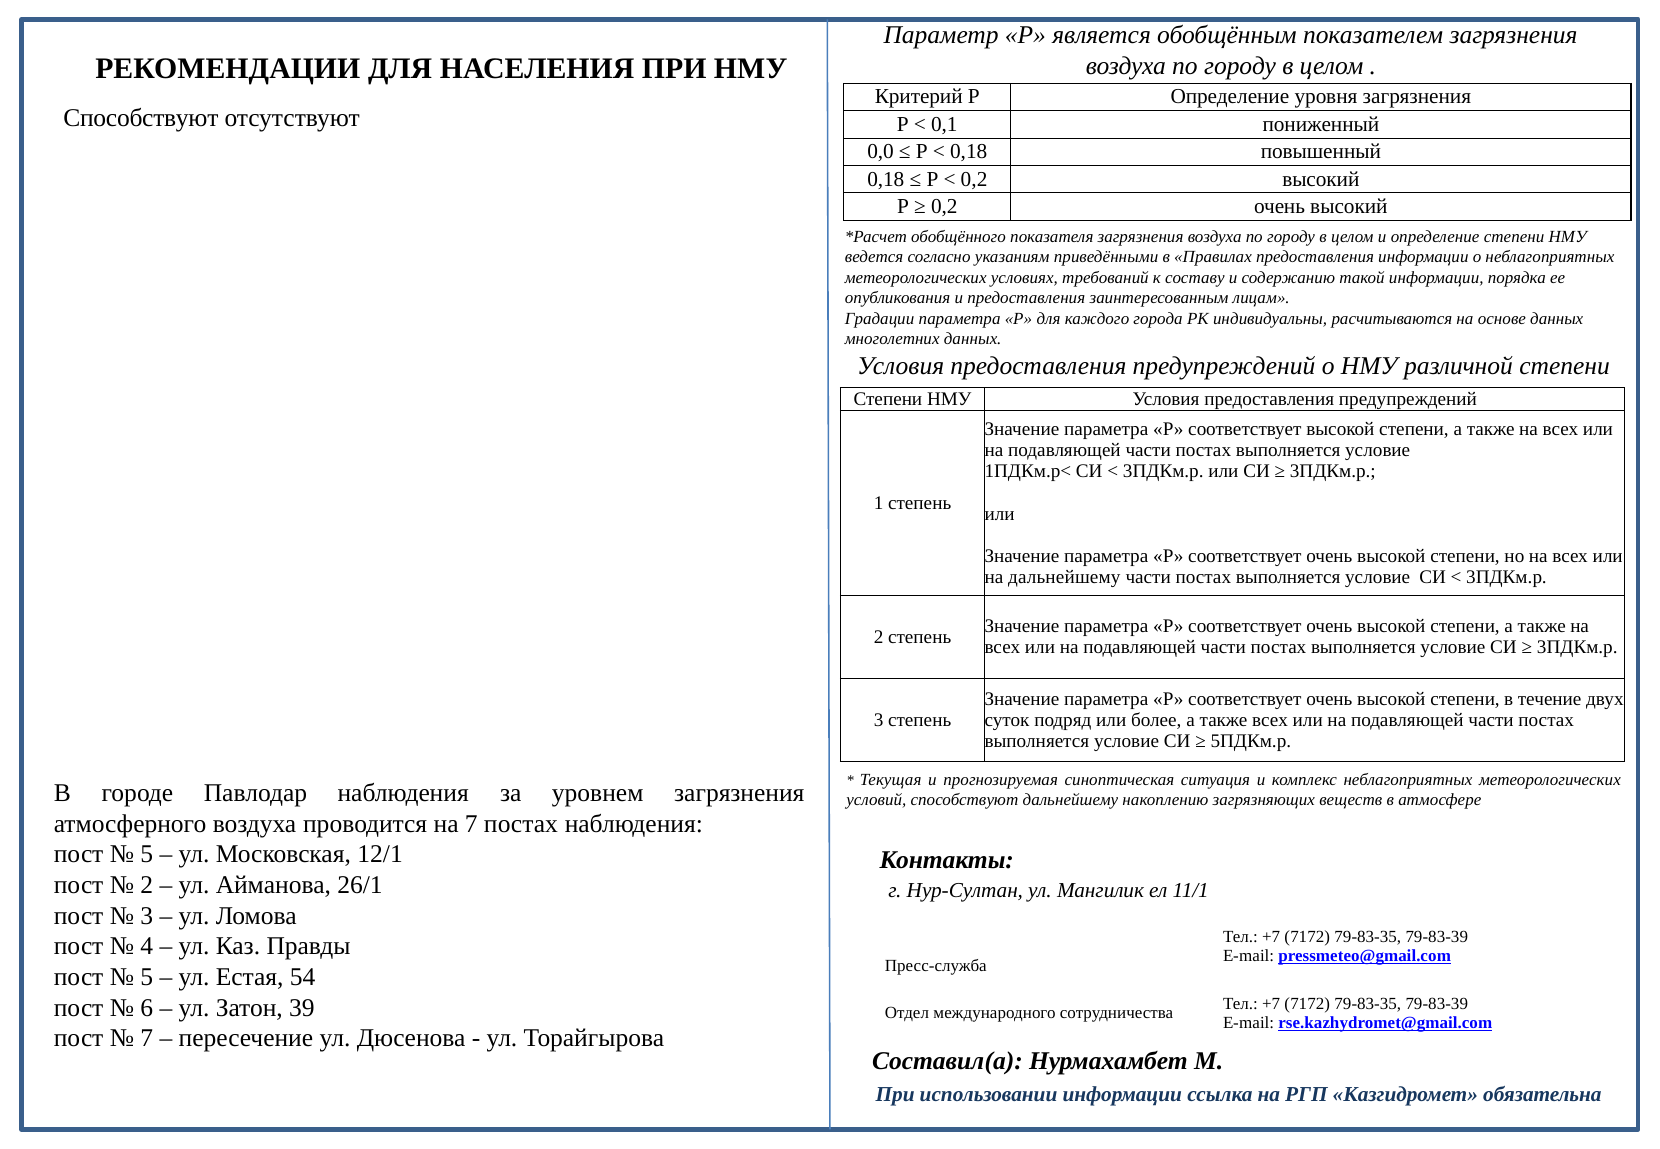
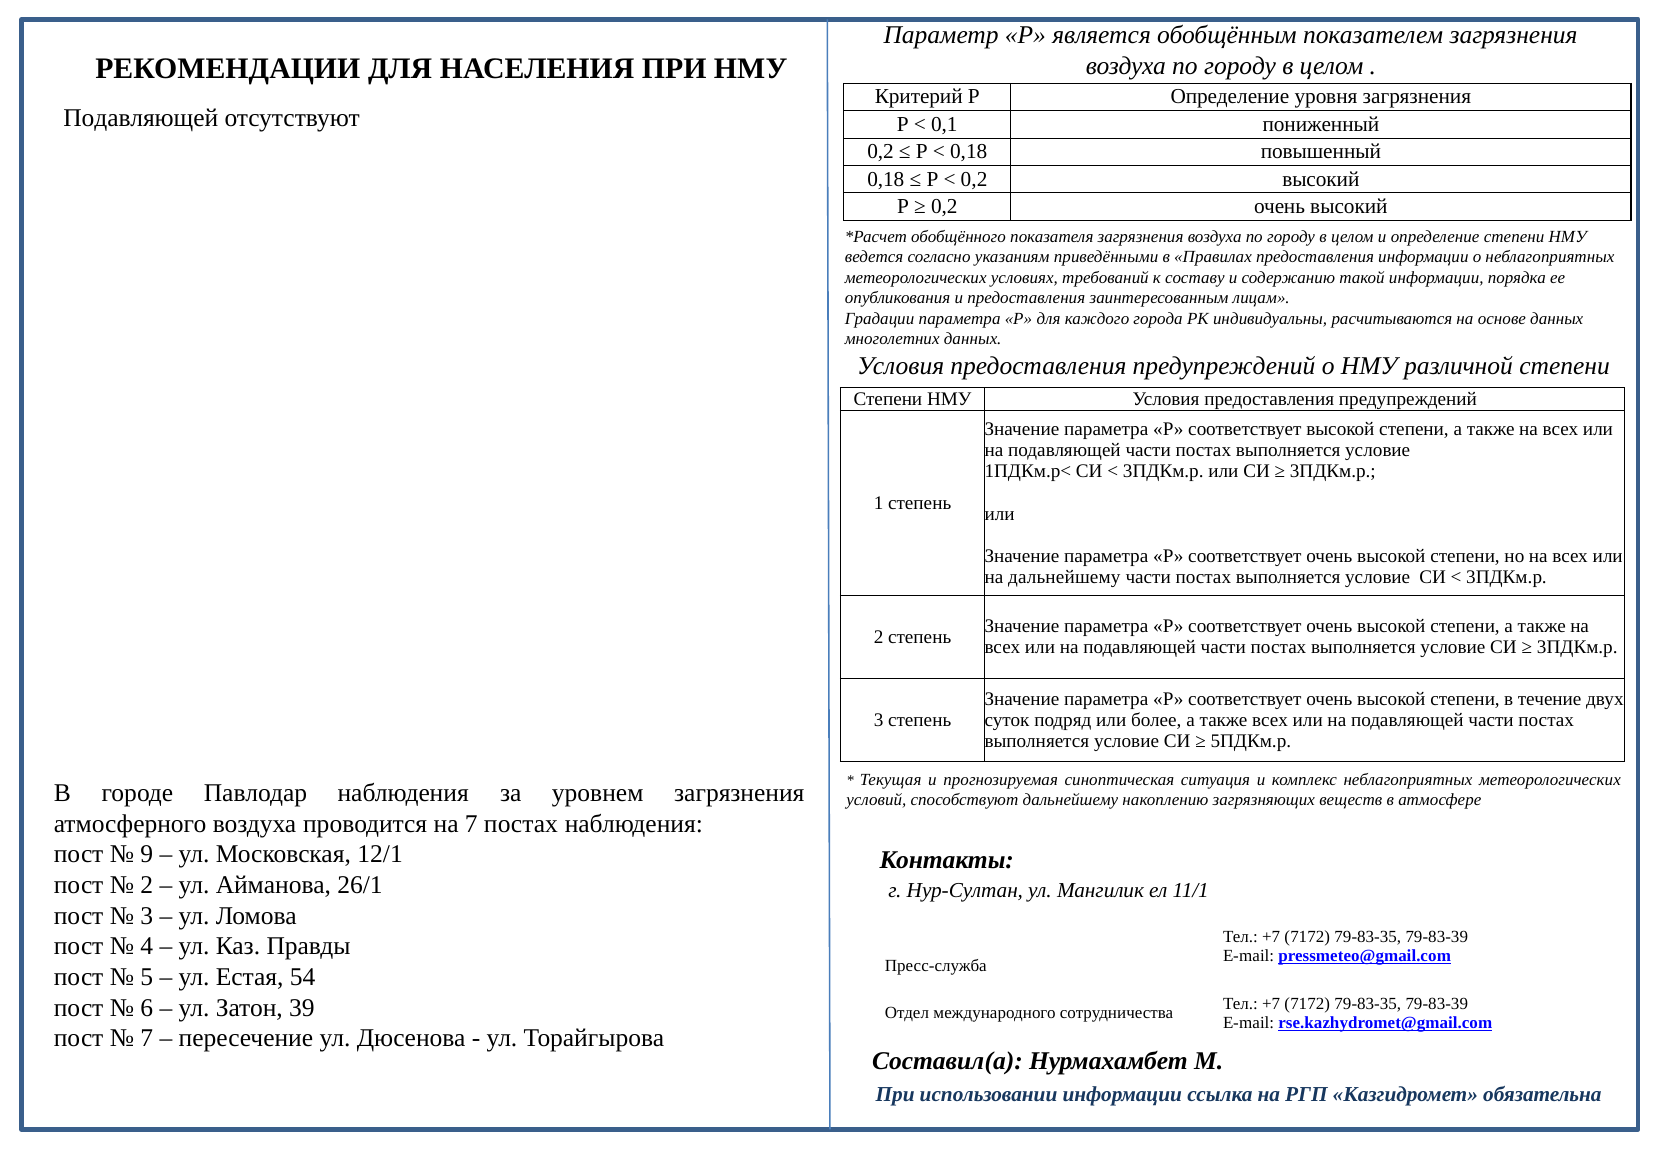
Способствуют: Способствуют -> Подавляющей (141, 118)
0,0: 0,0 -> 0,2 (881, 152)
5: 5 -> 9 (147, 855)
